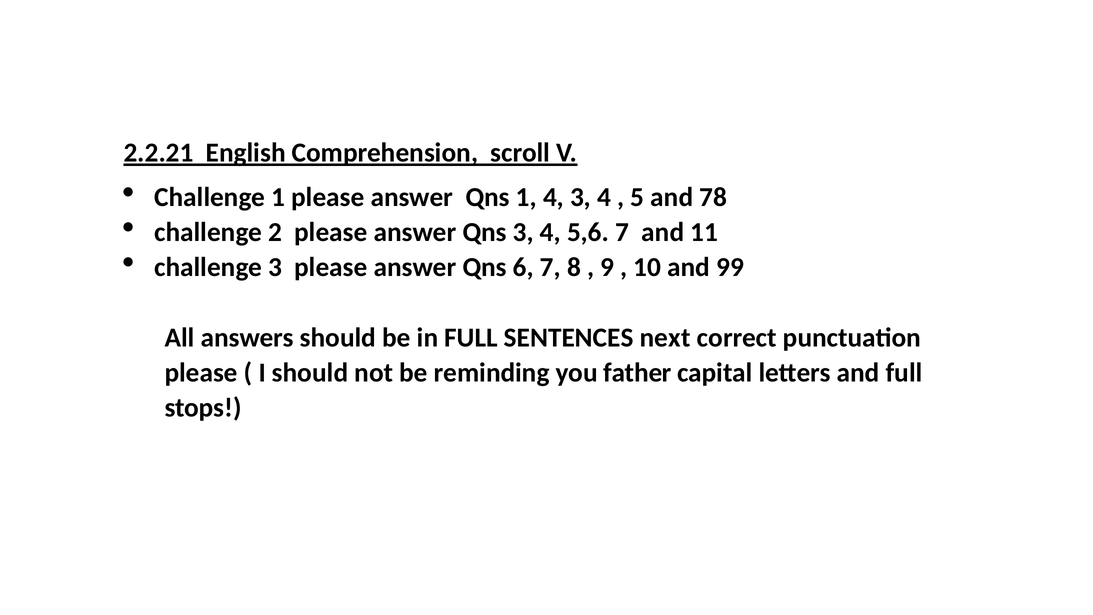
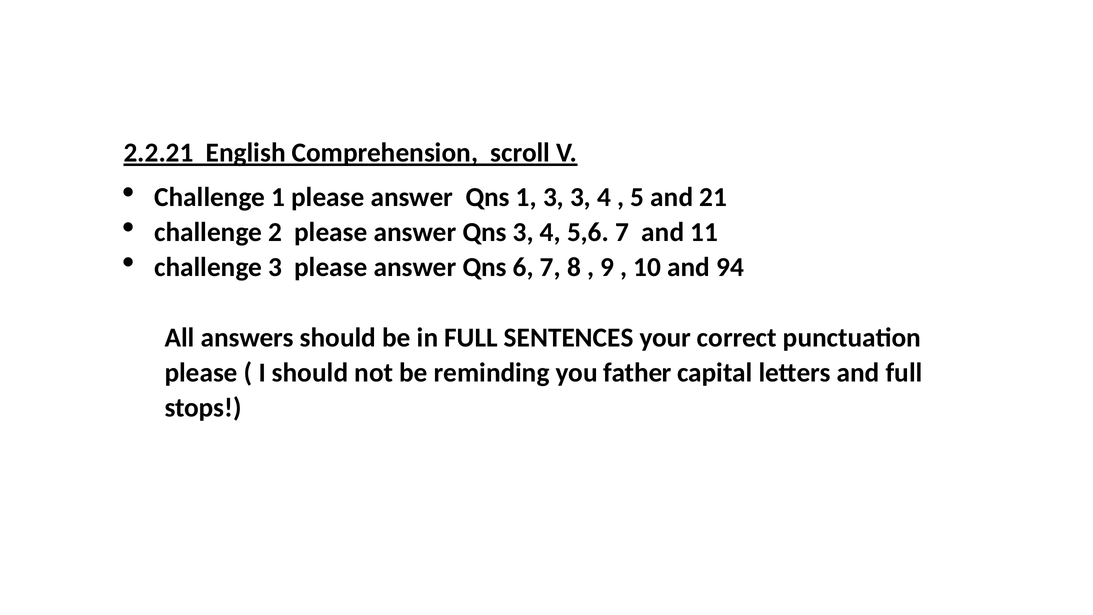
1 4: 4 -> 3 (553, 197)
78: 78 -> 21 (713, 197)
99: 99 -> 94 (730, 267)
next: next -> your (665, 337)
